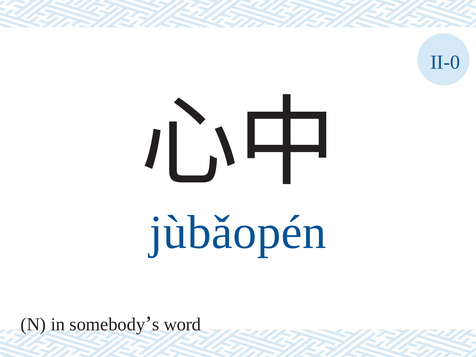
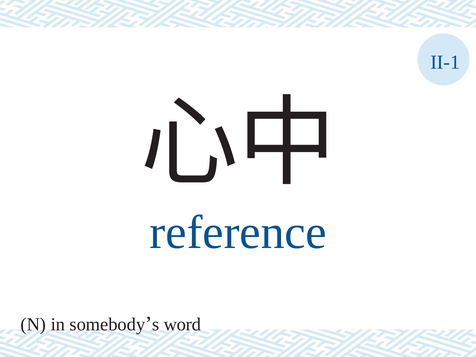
II-0: II-0 -> II-1 (445, 62)
jùbǎopén: jùbǎopén -> reference (238, 232)
